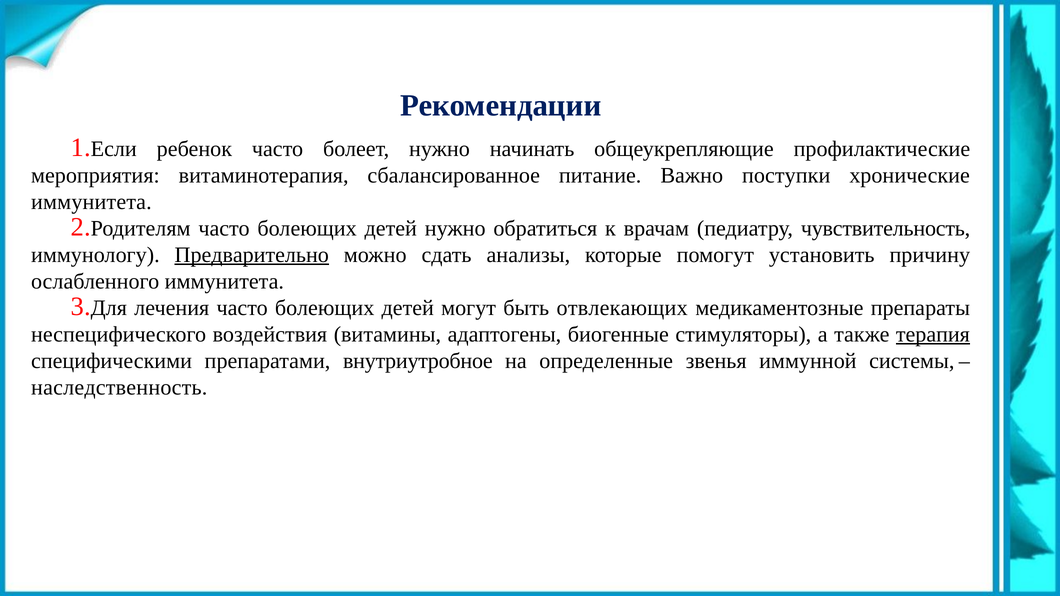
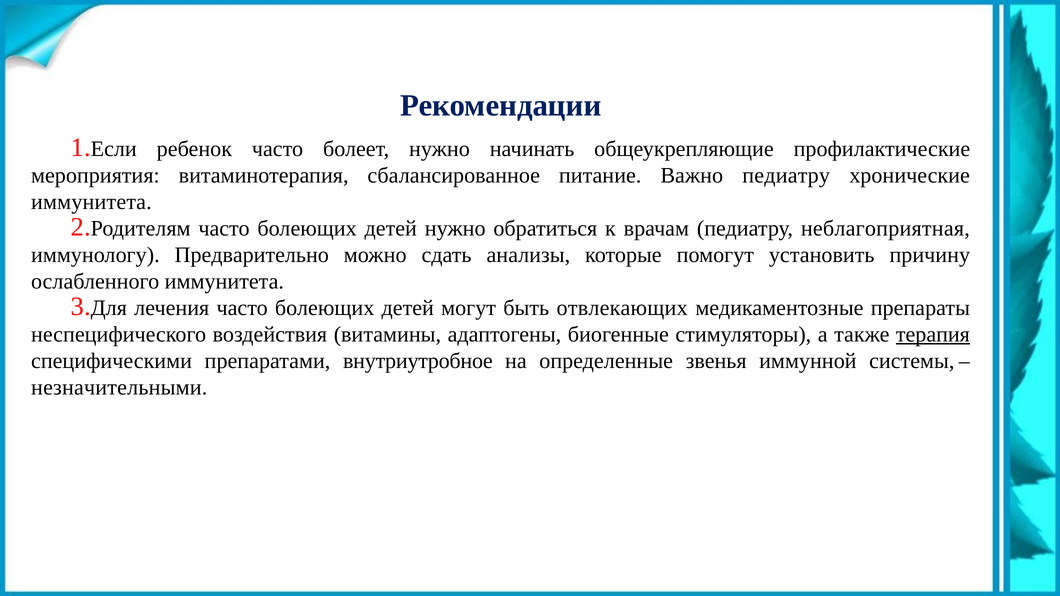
Важно поступки: поступки -> педиатру (786, 175)
чувствительность: чувствительность -> неблагоприятная (885, 228)
Предварительно underline: present -> none (252, 255)
наследственность: наследственность -> незначительными (119, 387)
